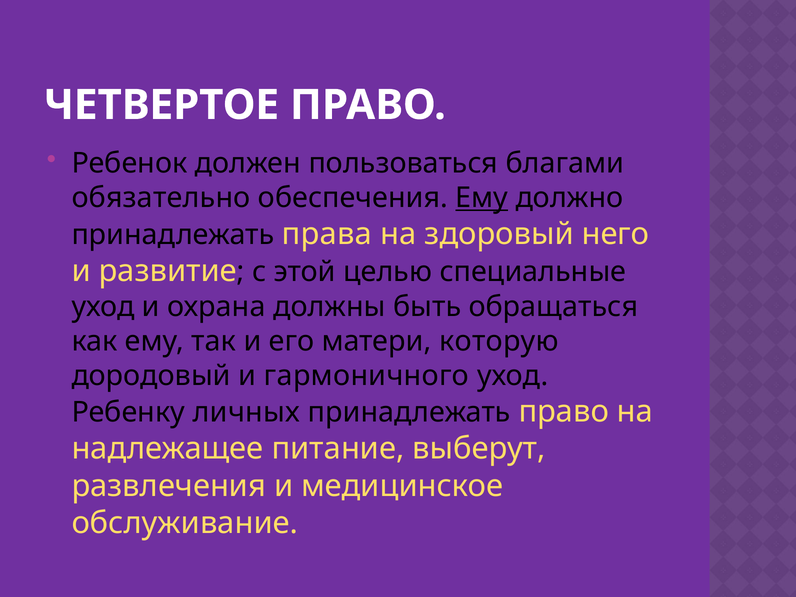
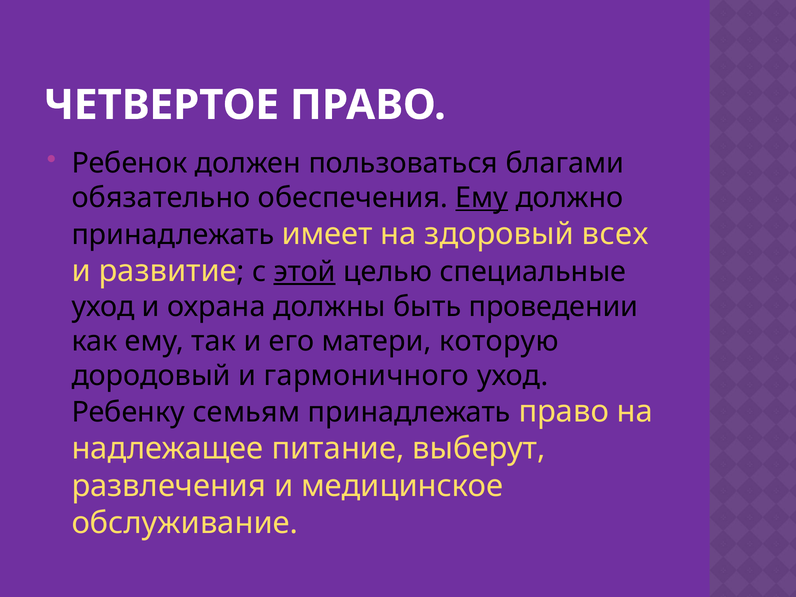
права: права -> имеет (327, 234)
него: него -> всех (615, 234)
этой underline: none -> present (305, 272)
обращаться: обращаться -> проведении (553, 307)
личных: личных -> семьям (246, 412)
